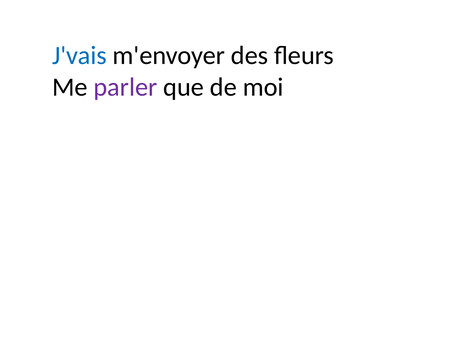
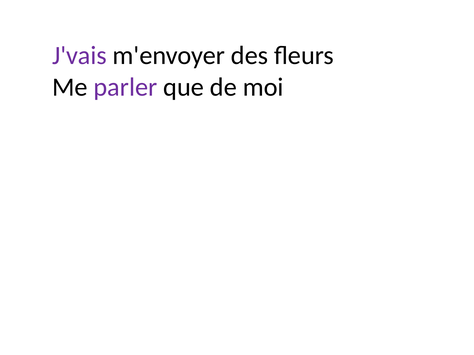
J'vais colour: blue -> purple (79, 56)
